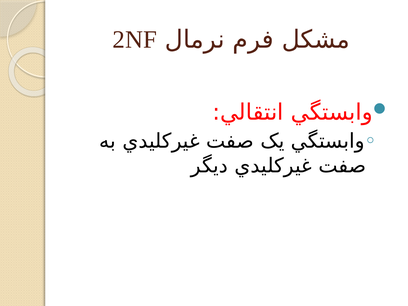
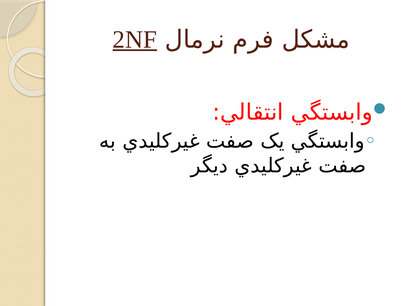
2NF underline: none -> present (135, 39)
